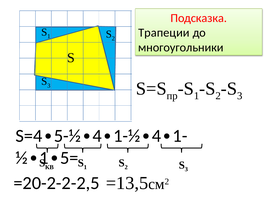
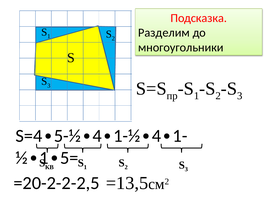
Трапеции: Трапеции -> Разделим (164, 33)
